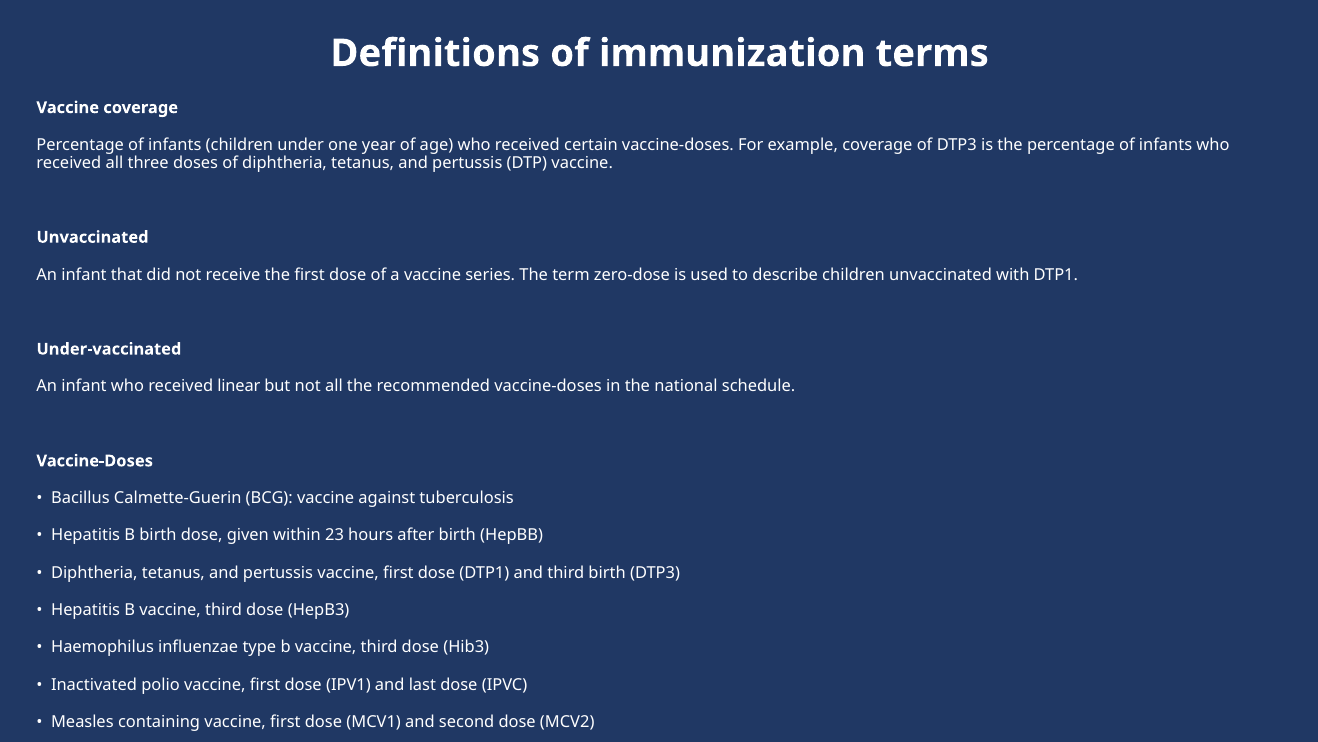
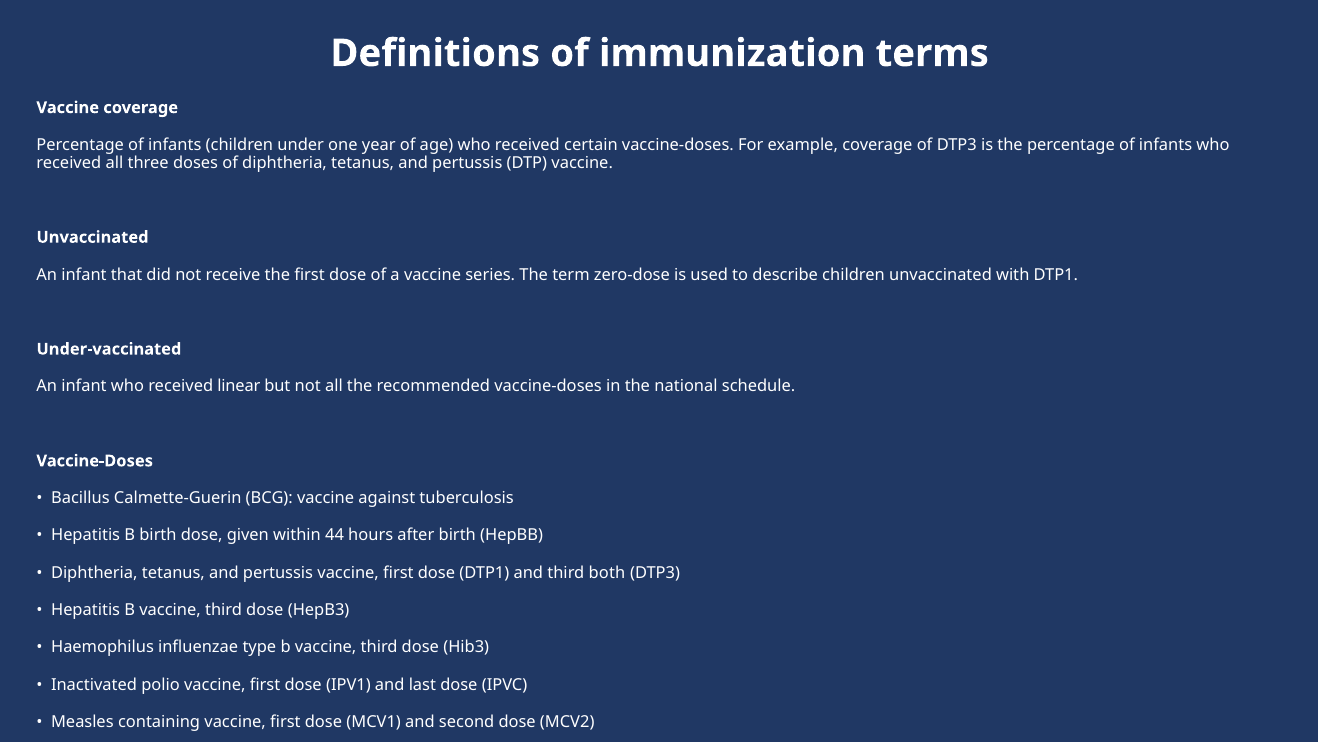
23: 23 -> 44 (335, 535)
third birth: birth -> both (607, 572)
